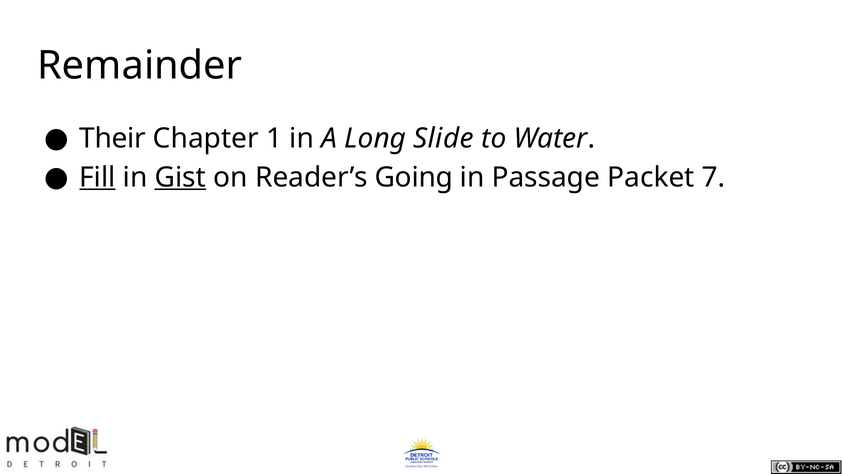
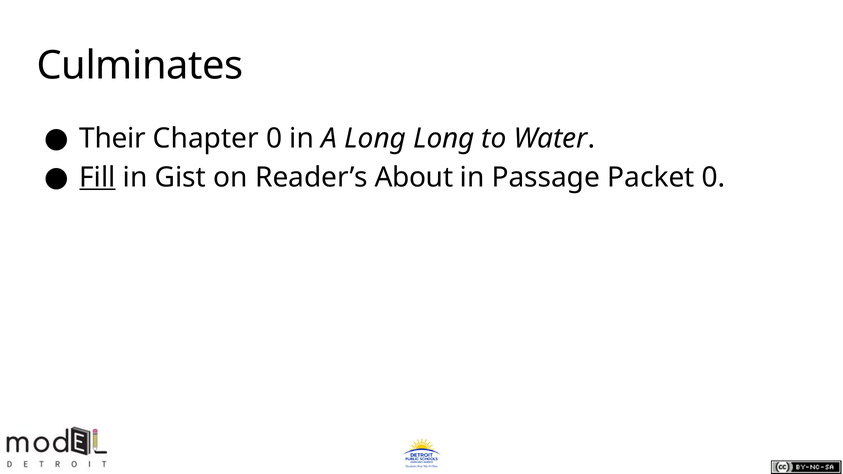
Remainder: Remainder -> Culminates (140, 66)
Chapter 1: 1 -> 0 (274, 139)
Long Slide: Slide -> Long (444, 139)
Gist underline: present -> none (180, 177)
Going: Going -> About (414, 177)
Packet 7: 7 -> 0 (714, 177)
